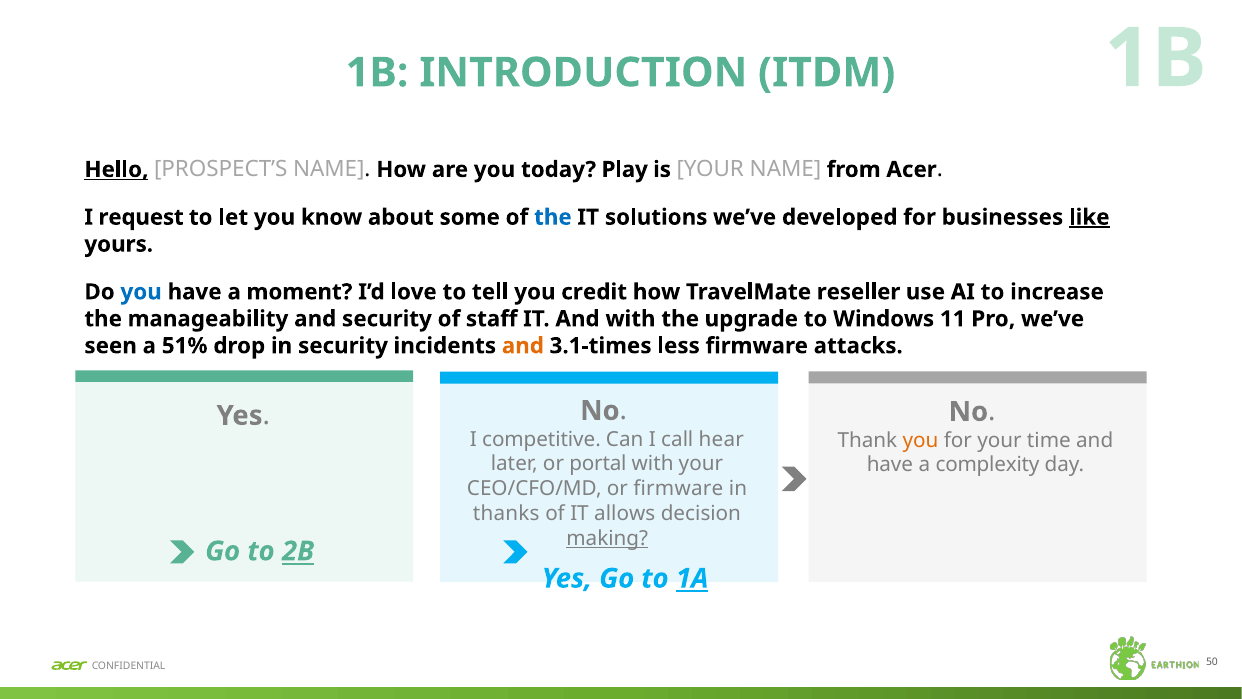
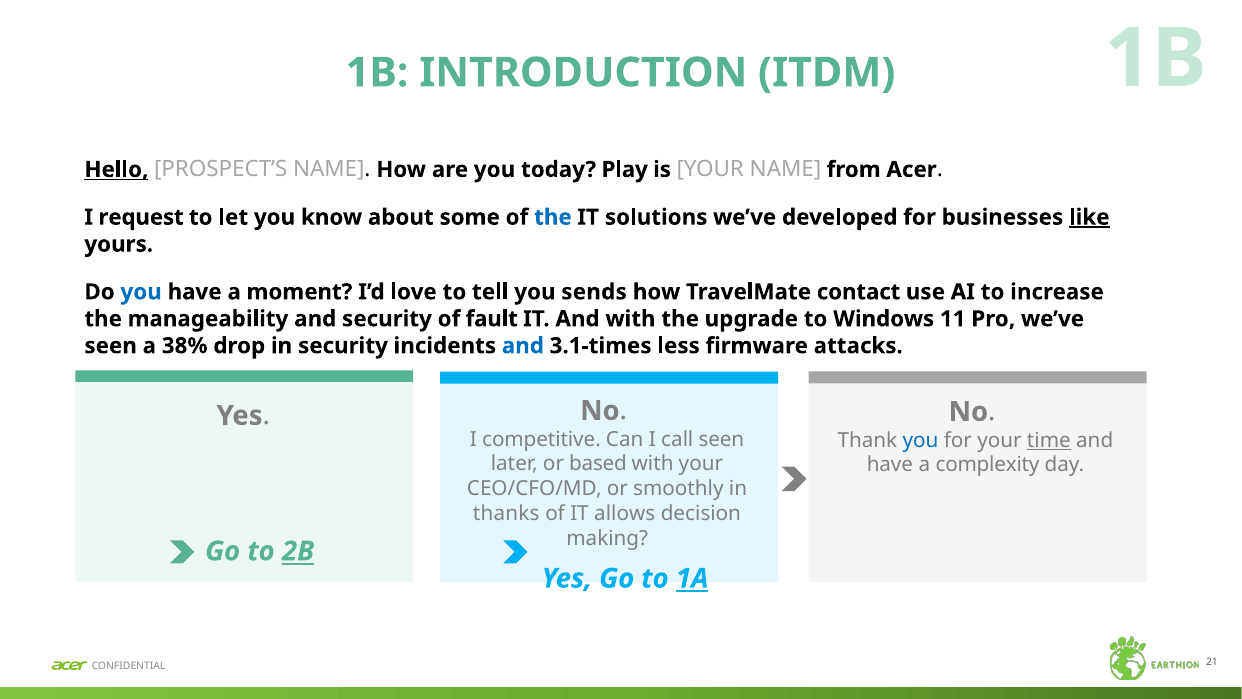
credit: credit -> sends (594, 292)
reseller: reseller -> contact (859, 292)
staff: staff -> fault (492, 319)
51%: 51% -> 38% (185, 346)
and colour: orange -> blue (523, 346)
call hear: hear -> seen (721, 439)
you colour: orange -> blue (920, 440)
time underline: none -> present (1049, 440)
portal: portal -> based (598, 464)
or firmware: firmware -> smoothly (678, 489)
making underline: present -> none (607, 538)
50: 50 -> 21 (1212, 662)
